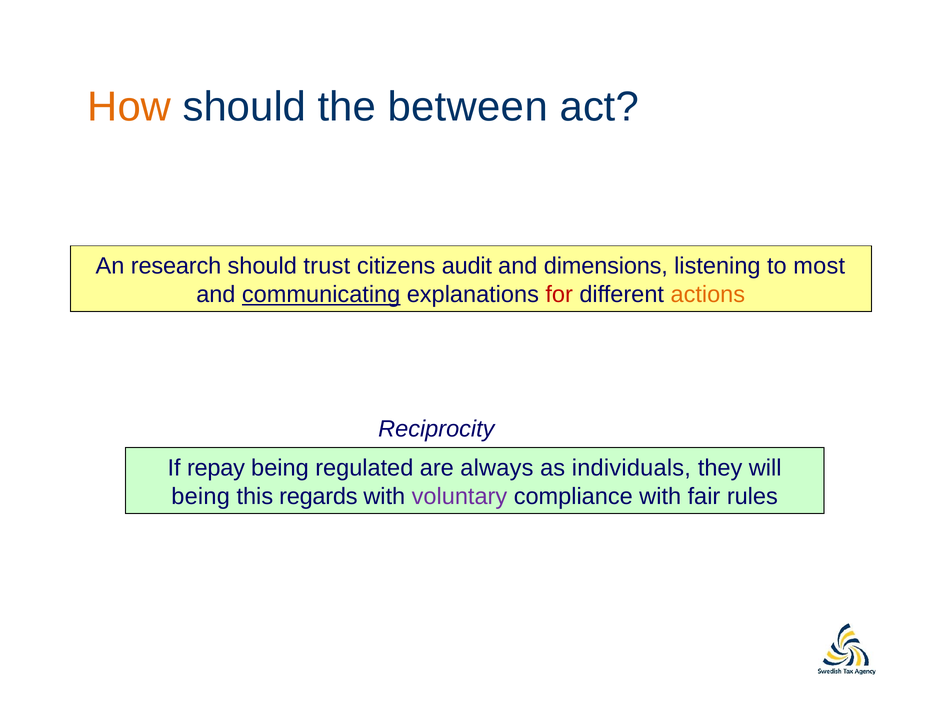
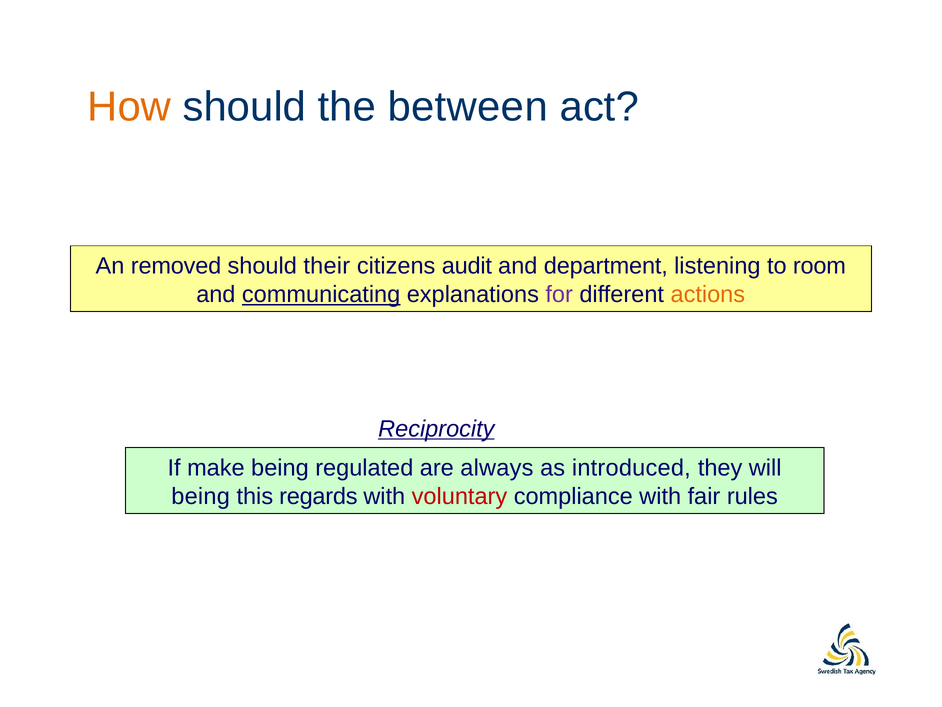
research: research -> removed (176, 266)
trust: trust -> their (327, 266)
dimensions: dimensions -> department (606, 266)
most: most -> room (819, 266)
for colour: red -> purple (559, 294)
Reciprocity underline: none -> present (436, 429)
repay: repay -> make (216, 468)
individuals: individuals -> introduced (631, 468)
voluntary colour: purple -> red (459, 496)
